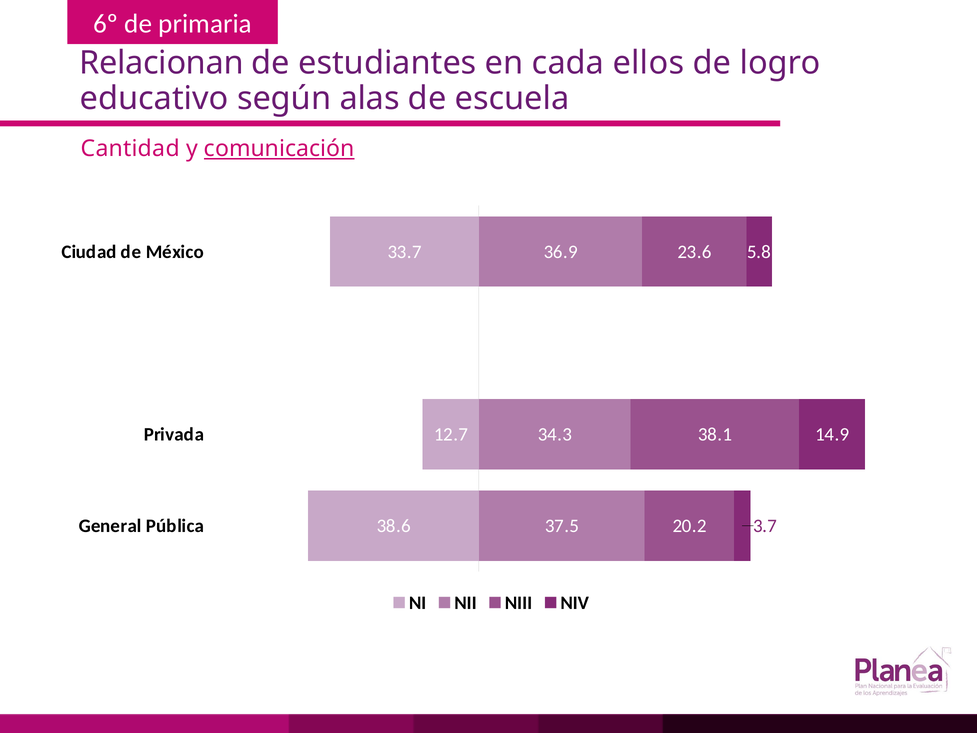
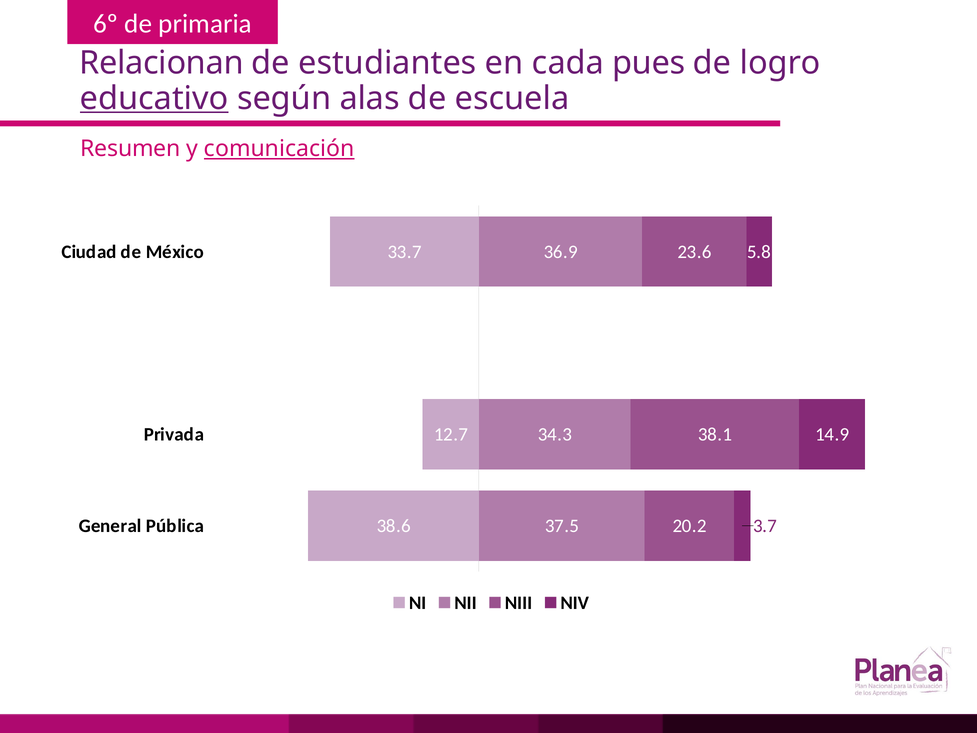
ellos: ellos -> pues (649, 63)
educativo underline: none -> present (154, 98)
Cantidad: Cantidad -> Resumen (130, 149)
